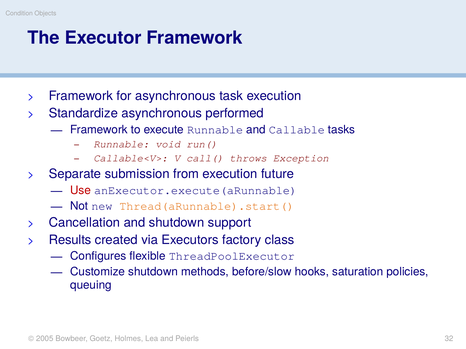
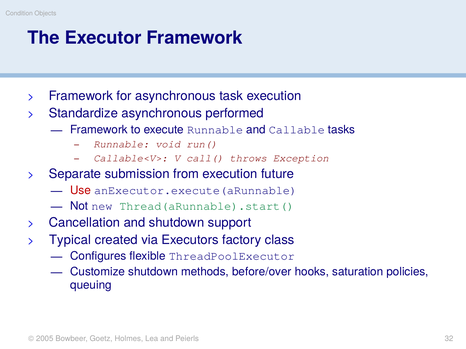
Thread(aRunnable).start( colour: orange -> green (207, 206)
Results: Results -> Typical (70, 240)
before/slow: before/slow -> before/over (262, 272)
